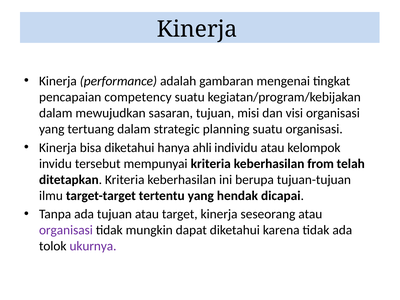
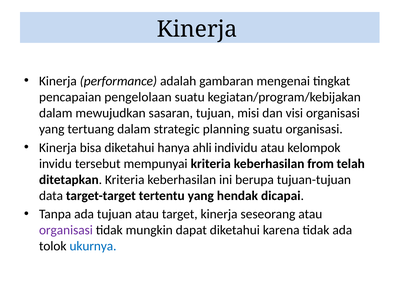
competency: competency -> pengelolaan (138, 97)
ilmu: ilmu -> data (51, 196)
ukurnya colour: purple -> blue (93, 246)
